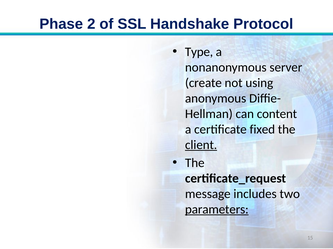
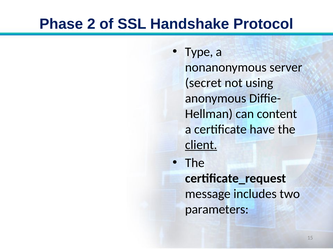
create: create -> secret (203, 83)
fixed: fixed -> have (262, 130)
parameters underline: present -> none (217, 210)
